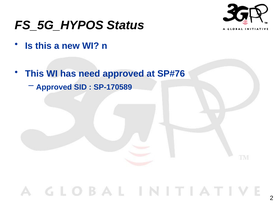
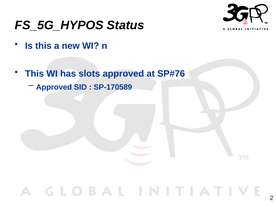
need: need -> slots (89, 74)
